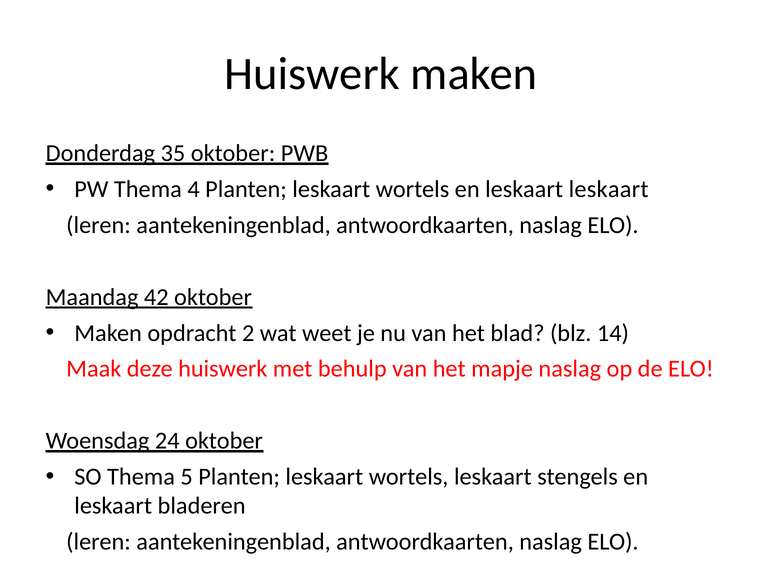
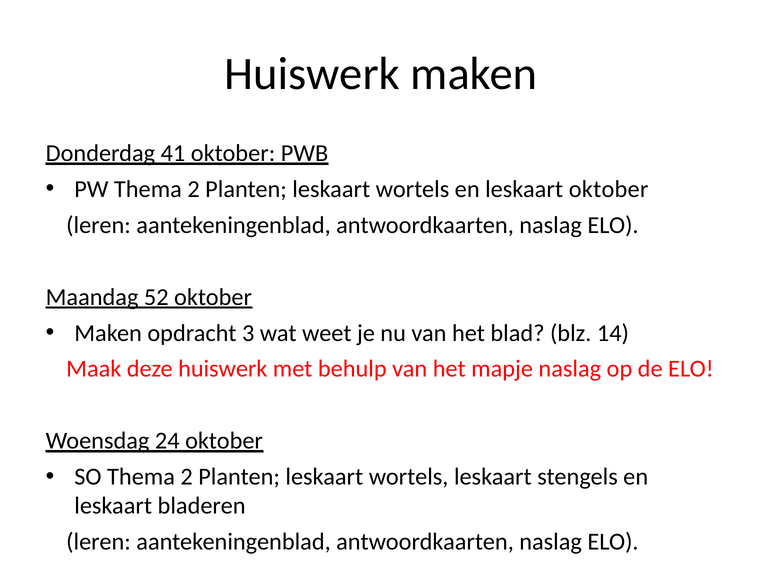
35: 35 -> 41 (173, 153)
PW Thema 4: 4 -> 2 (194, 189)
leskaart leskaart: leskaart -> oktober (609, 189)
42: 42 -> 52 (156, 297)
2: 2 -> 3 (248, 333)
SO Thema 5: 5 -> 2 (187, 477)
